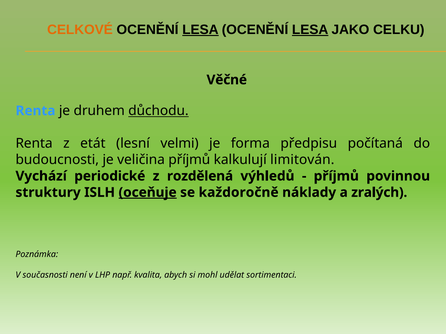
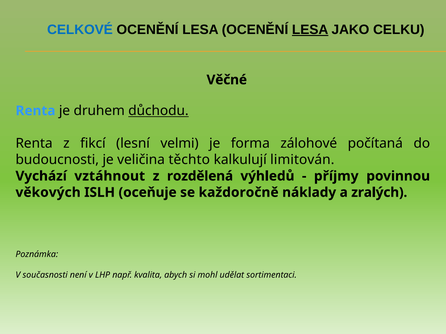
CELKOVÉ colour: orange -> blue (80, 30)
LESA underline: present -> none (200, 30)
etát: etát -> fikcí (93, 144)
předpisu: předpisu -> zálohové (309, 144)
veličina příjmů: příjmů -> těchto (189, 160)
periodické: periodické -> vztáhnout (110, 176)
příjmů: příjmů -> příjmy (336, 176)
struktury: struktury -> věkových (48, 193)
oceňuje underline: present -> none (148, 193)
